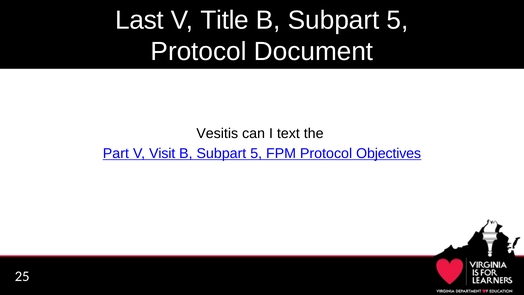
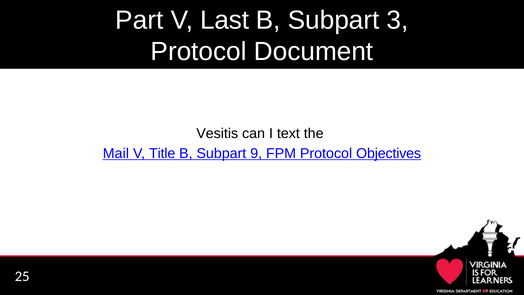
Last: Last -> Part (139, 20)
Title: Title -> Last (225, 20)
5: 5 -> 3 (398, 20)
Part: Part -> Mail (116, 153)
Visit: Visit -> Title (162, 153)
5: 5 -> 9 (256, 153)
